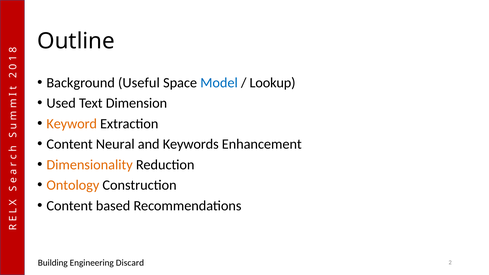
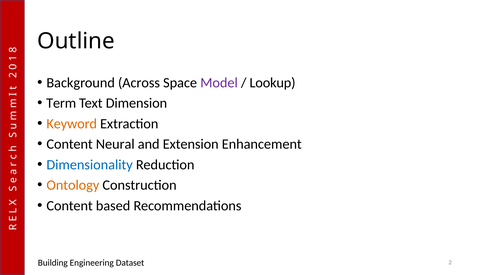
Useful: Useful -> Across (139, 83)
Model colour: blue -> purple (219, 83)
Used: Used -> Term (61, 103)
Keywords: Keywords -> Extension (191, 144)
Dimensionality colour: orange -> blue (90, 165)
Discard: Discard -> Dataset (130, 263)
